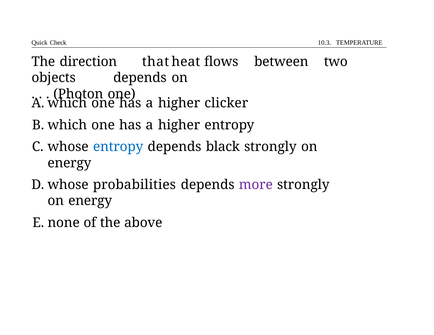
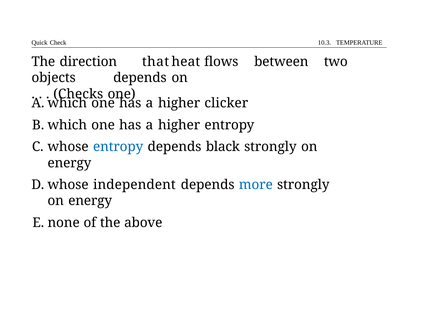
Photon: Photon -> Checks (78, 94)
probabilities: probabilities -> independent (134, 185)
more colour: purple -> blue (256, 185)
